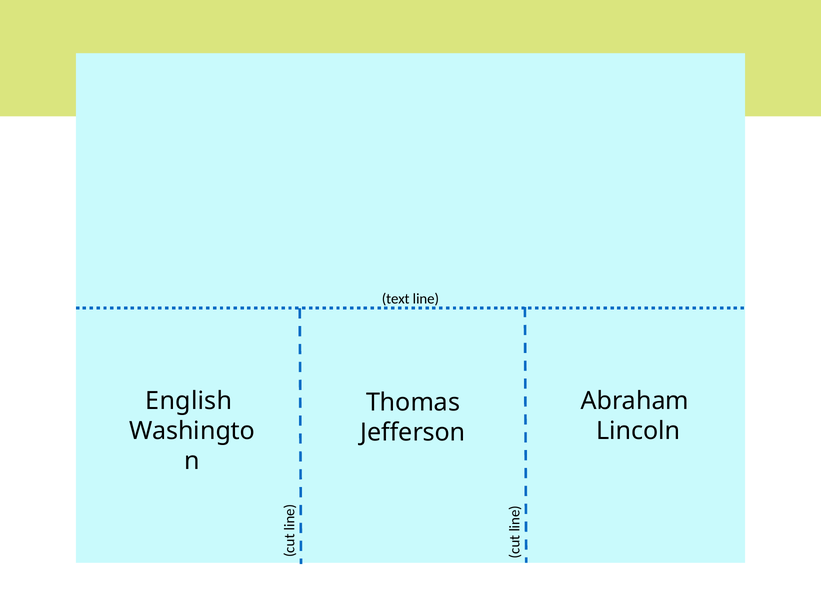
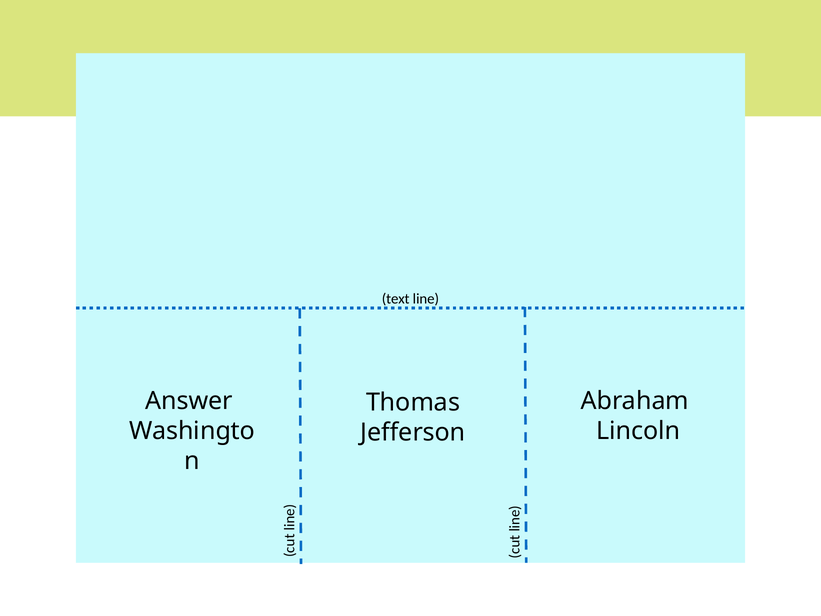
English: English -> Answer (189, 401)
